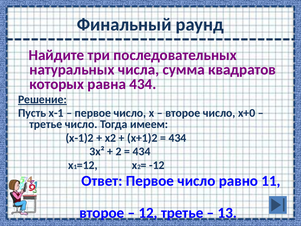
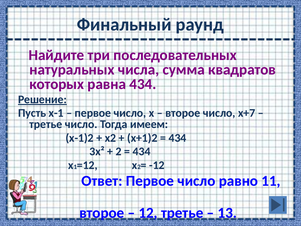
х+0: х+0 -> х+7 (247, 113)
